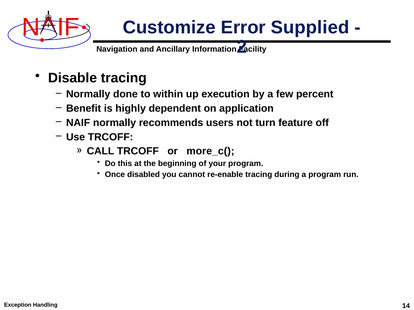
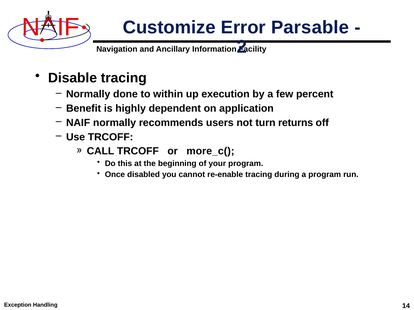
Supplied: Supplied -> Parsable (310, 28)
feature: feature -> returns (296, 123)
